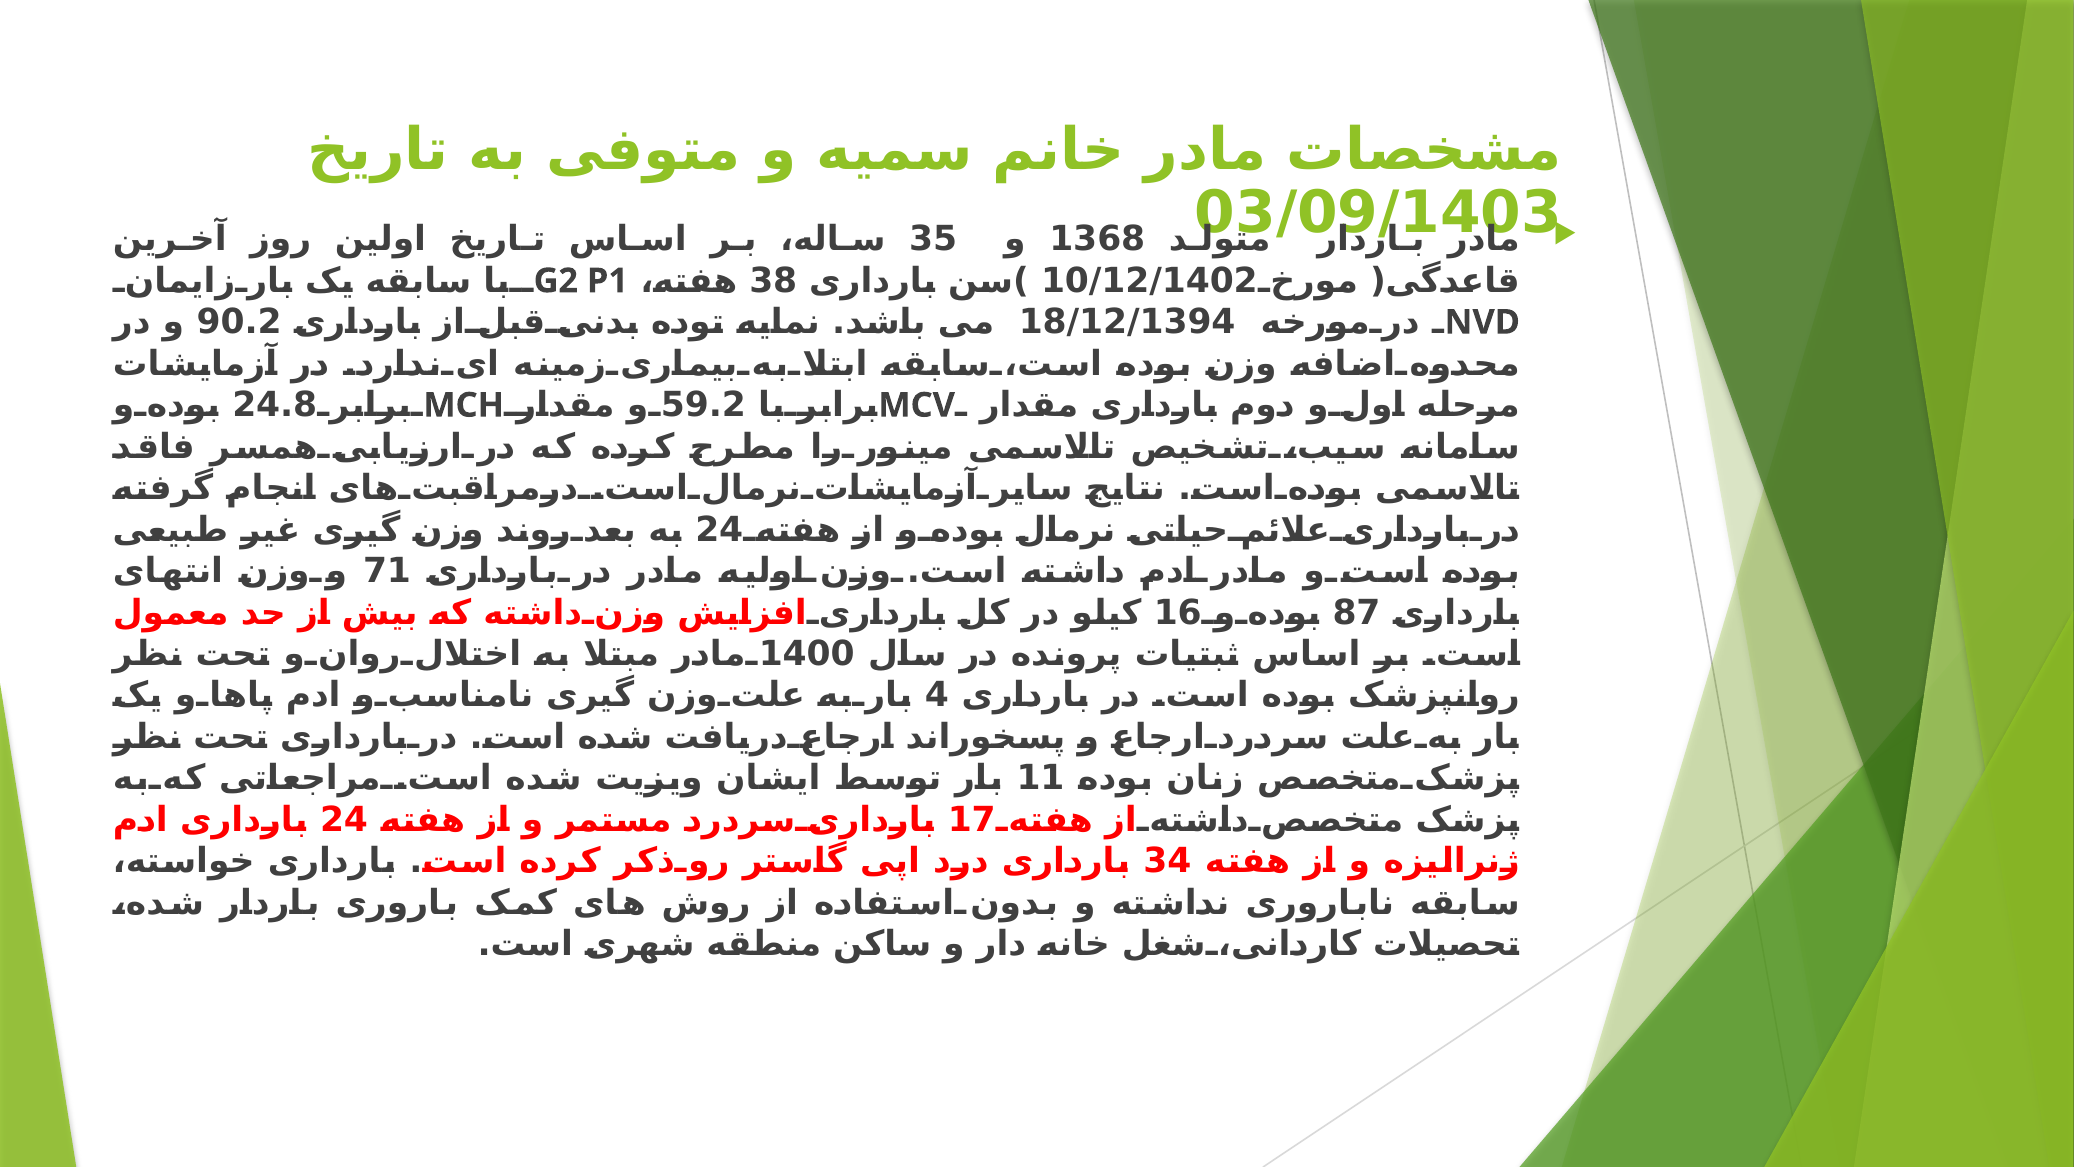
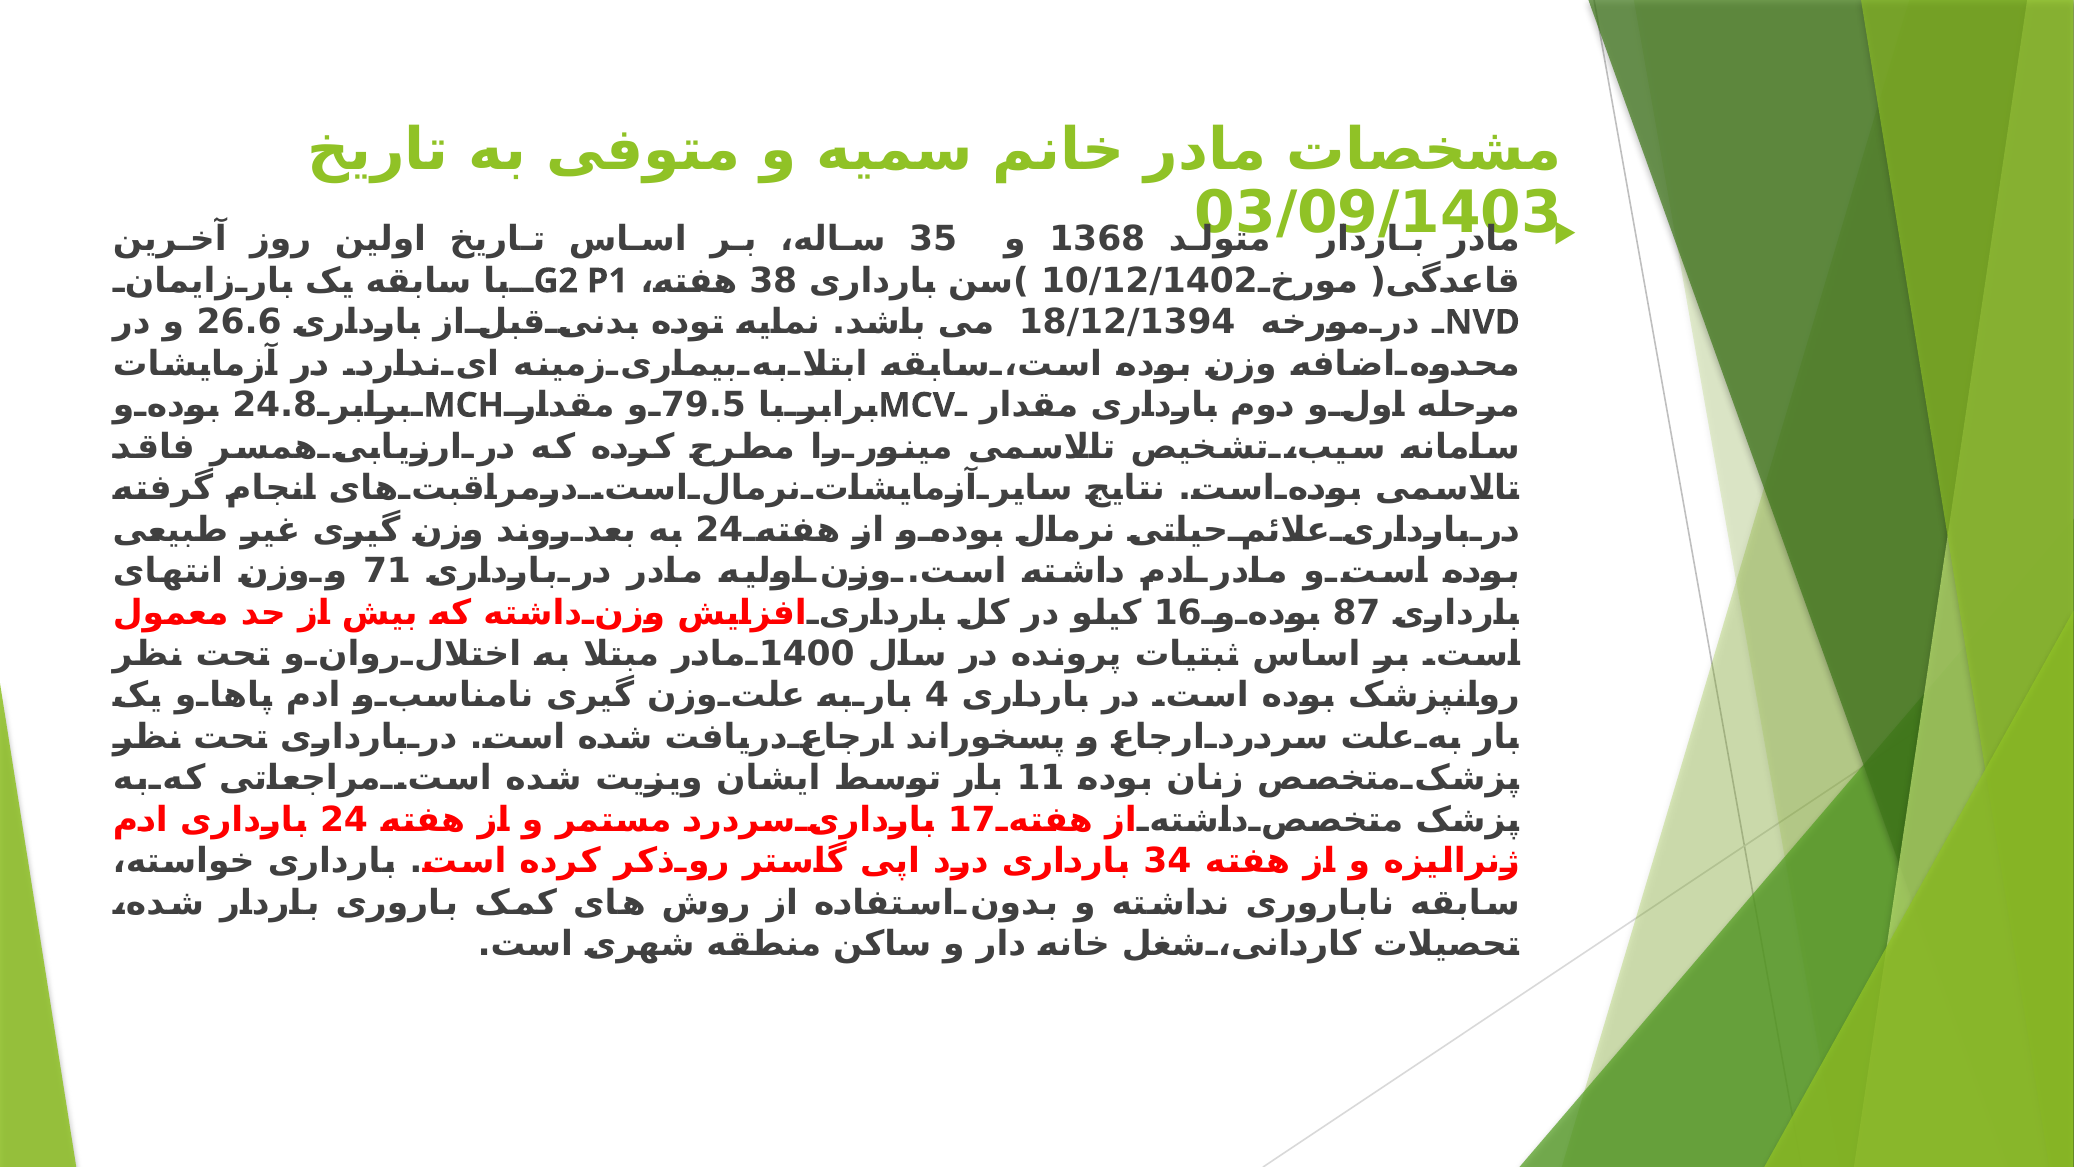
90.2: 90.2 -> 26.6 (239, 322)
59.2: 59.2 -> 79.5 (703, 405)
